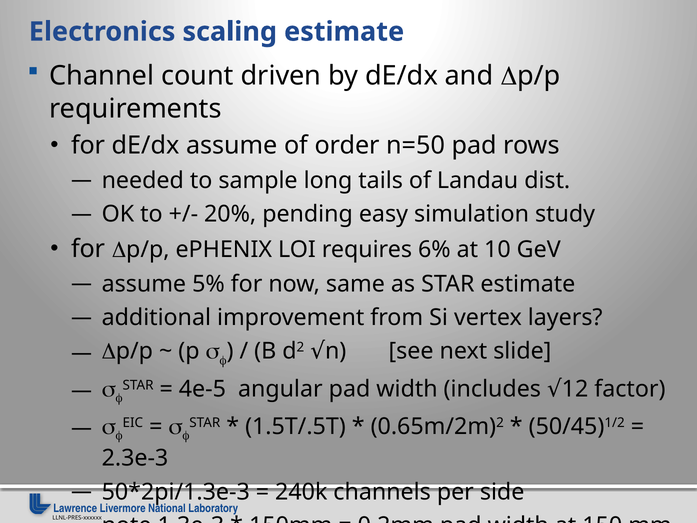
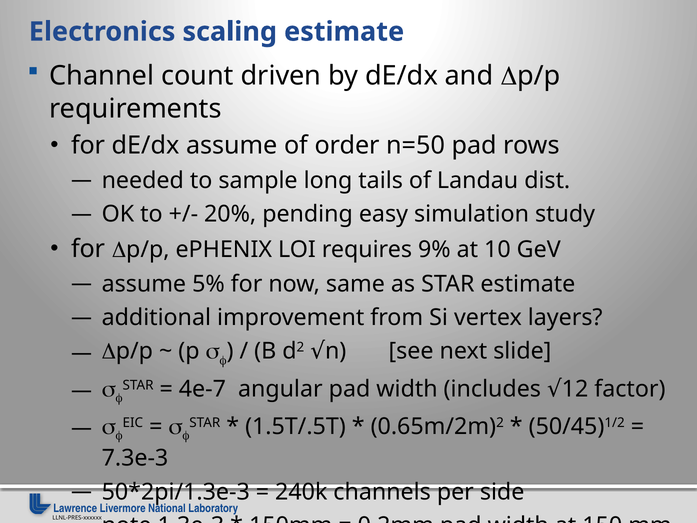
6%: 6% -> 9% (434, 250)
4e-5: 4e-5 -> 4e-7 (202, 389)
2.3e-3: 2.3e-3 -> 7.3e-3 (135, 458)
